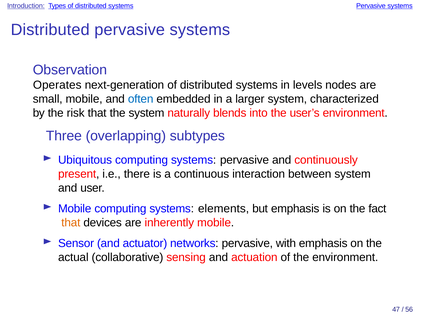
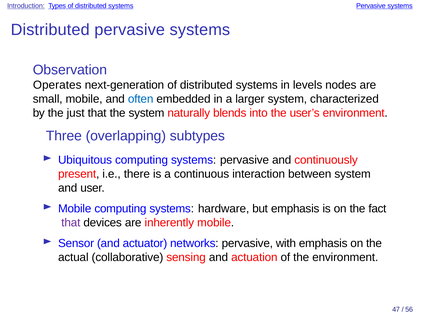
risk: risk -> just (76, 113)
elements: elements -> hardware (224, 209)
that colour: orange -> purple (71, 223)
